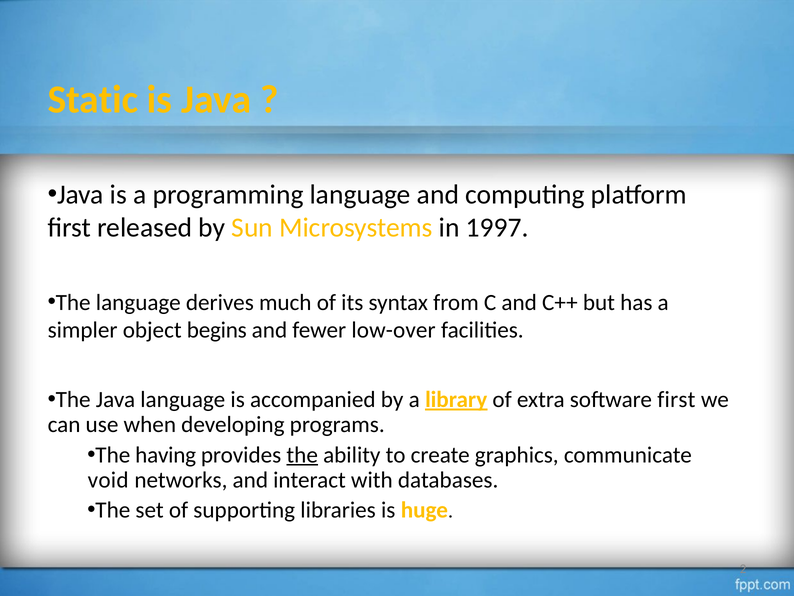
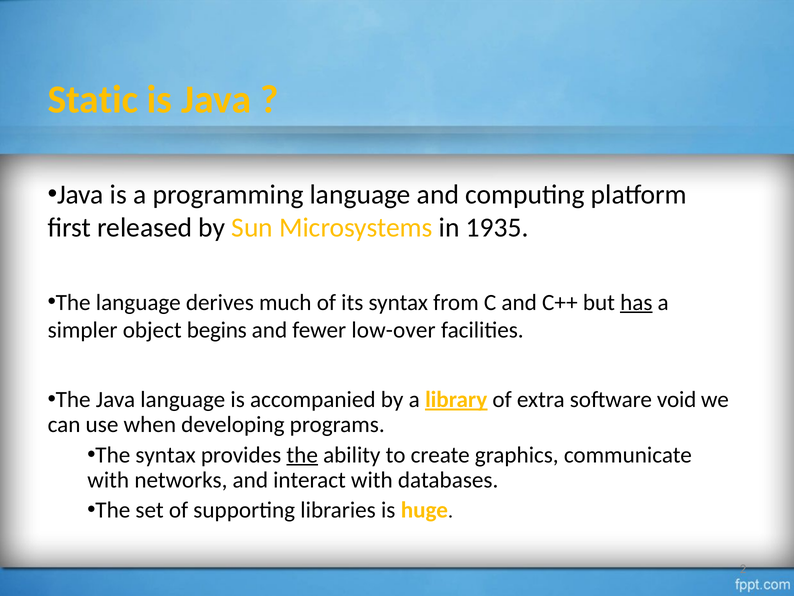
1997: 1997 -> 1935 (497, 228)
has underline: none -> present (636, 302)
software first: first -> void (677, 399)
The having: having -> syntax (166, 454)
void: void -> with (108, 479)
